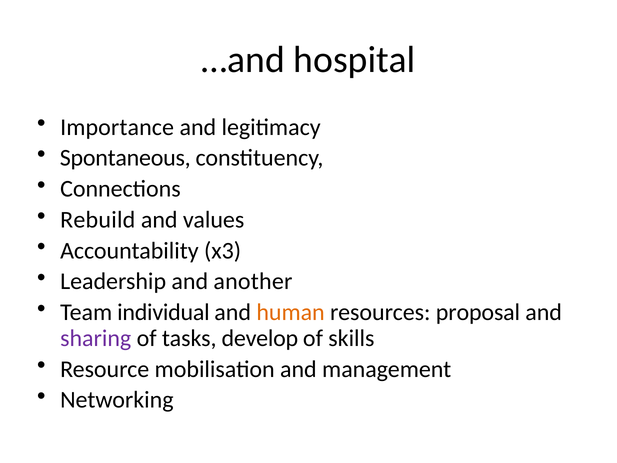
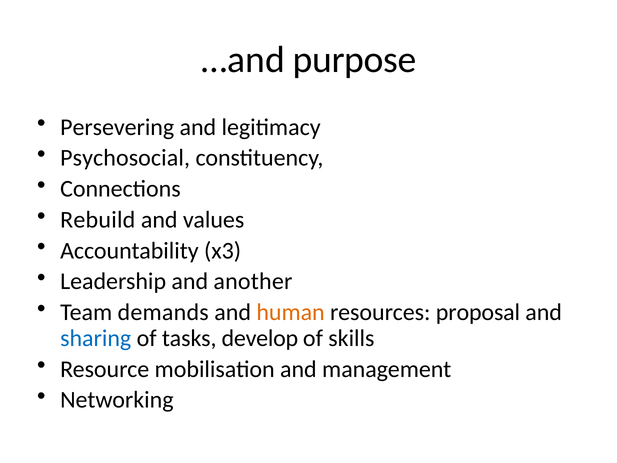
hospital: hospital -> purpose (355, 60)
Importance: Importance -> Persevering (117, 127)
Spontaneous: Spontaneous -> Psychosocial (125, 158)
individual: individual -> demands (163, 312)
sharing colour: purple -> blue (96, 338)
